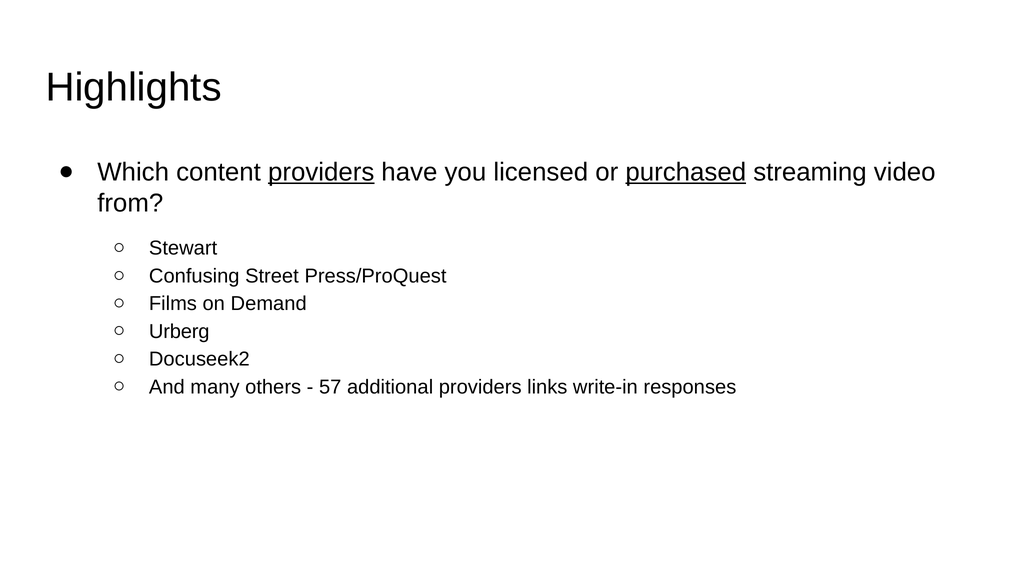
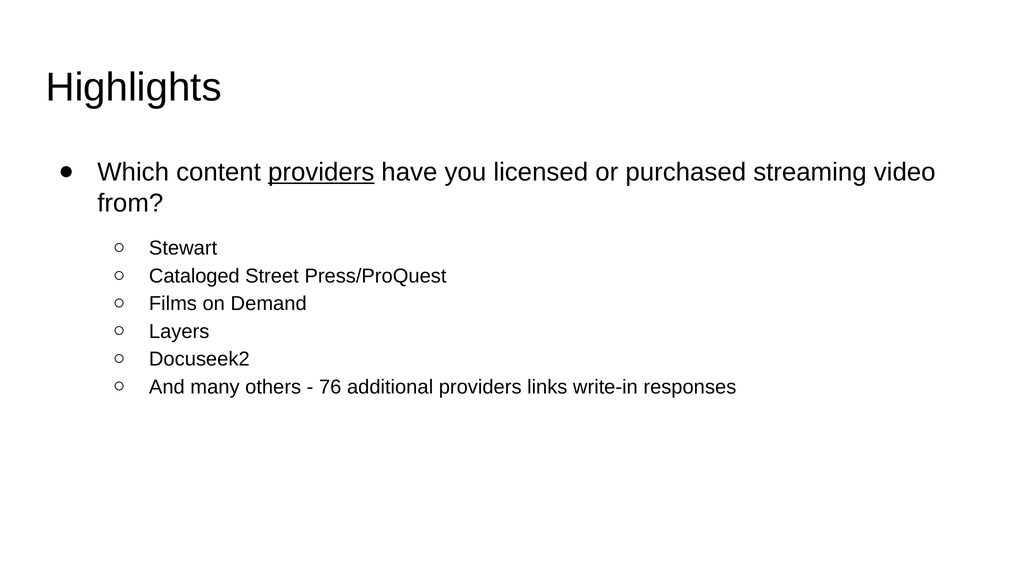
purchased underline: present -> none (686, 172)
Confusing: Confusing -> Cataloged (194, 276)
Urberg: Urberg -> Layers (179, 331)
57: 57 -> 76 (330, 387)
